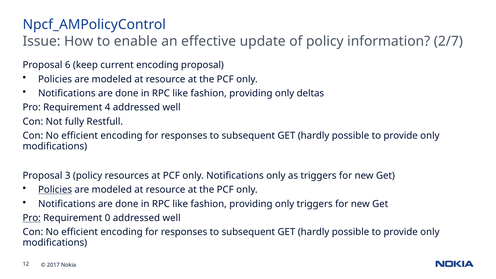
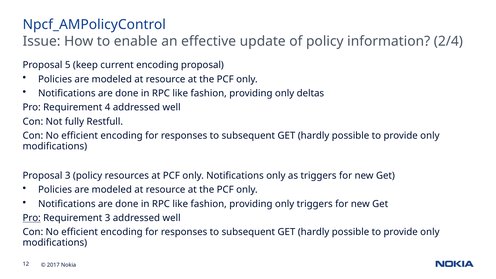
2/7: 2/7 -> 2/4 (448, 41)
6: 6 -> 5 (68, 65)
Policies underline: present -> none (55, 190)
Requirement 0: 0 -> 3 (108, 218)
